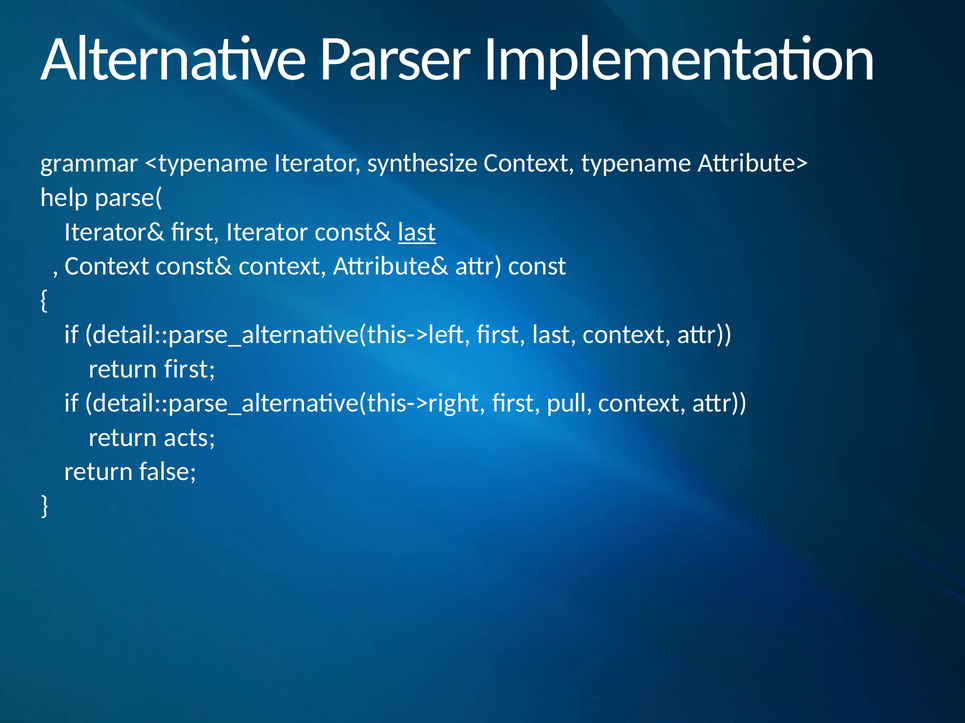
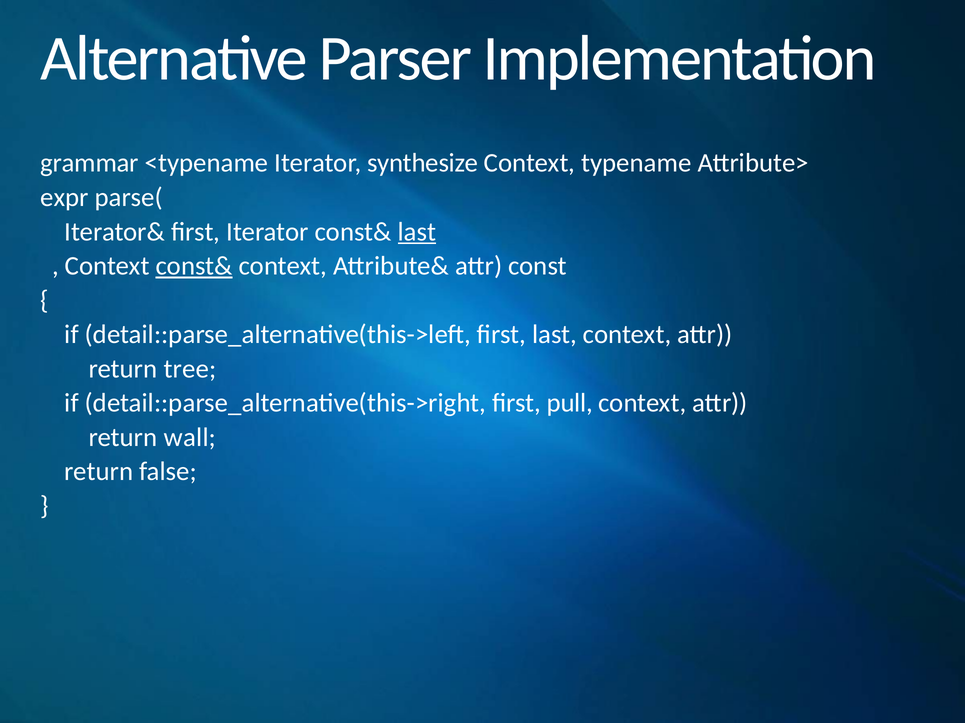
help: help -> expr (64, 198)
const& underline: none -> present (194, 266)
return first: first -> tree (190, 369)
acts: acts -> wall (190, 438)
